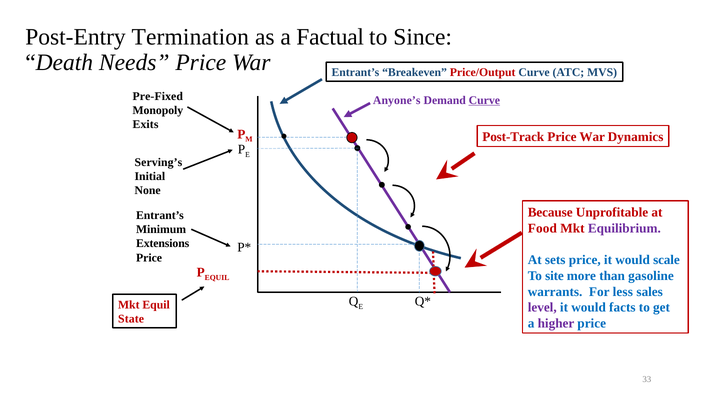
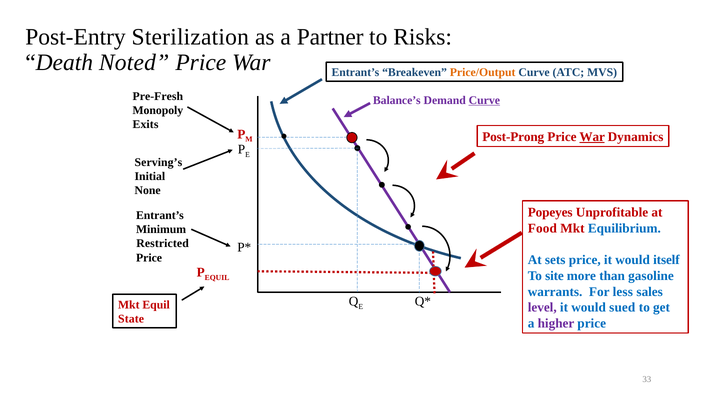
Termination: Termination -> Sterilization (190, 37)
Factual: Factual -> Partner (330, 37)
Since: Since -> Risks (423, 37)
Needs: Needs -> Noted (134, 63)
Price/Output colour: red -> orange (483, 72)
Pre-Fixed: Pre-Fixed -> Pre-Fresh (158, 96)
Anyone’s: Anyone’s -> Balance’s (397, 100)
Post-Track: Post-Track -> Post-Prong (513, 137)
War underline: none -> present (592, 137)
Because: Because -> Popeyes (550, 212)
Equilibrium colour: purple -> blue (624, 228)
Extensions: Extensions -> Restricted (163, 243)
scale: scale -> itself (666, 260)
facts: facts -> sued (622, 307)
